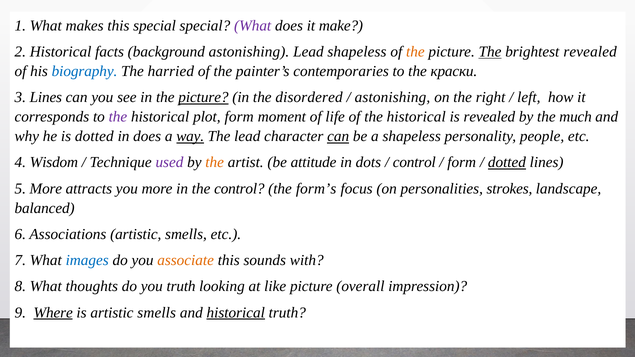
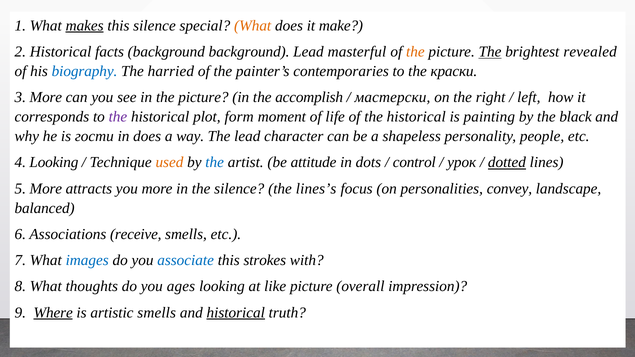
makes underline: none -> present (85, 26)
this special: special -> silence (154, 26)
What colour: purple -> orange (253, 26)
background astonishing: astonishing -> background (249, 52)
Lead shapeless: shapeless -> masterful (357, 52)
3 Lines: Lines -> More (46, 97)
picture underline: present -> none (203, 97)
disordered: disordered -> accomplish (309, 97)
astonishing: astonishing -> мастерски (393, 97)
is revealed: revealed -> painting (489, 117)
much: much -> black (576, 117)
is dotted: dotted -> гости (94, 136)
way underline: present -> none (190, 136)
can underline: present -> none (338, 136)
4 Wisdom: Wisdom -> Looking (54, 163)
used colour: purple -> orange (169, 163)
the colour: orange -> blue (215, 163)
form: form -> урок (462, 163)
the control: control -> silence (239, 189)
form’s: form’s -> lines’s (316, 189)
strokes: strokes -> convey (509, 189)
Associations artistic: artistic -> receive (136, 234)
associate colour: orange -> blue (186, 260)
sounds: sounds -> strokes (265, 260)
you truth: truth -> ages (181, 287)
